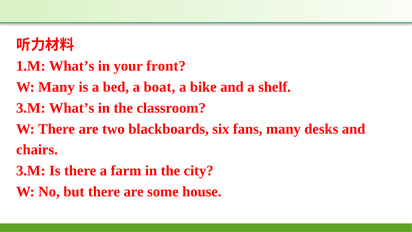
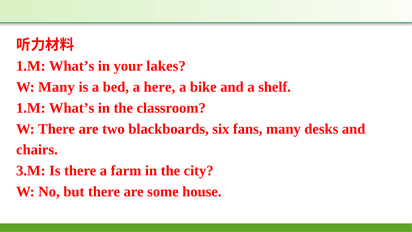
front: front -> lakes (166, 66)
boat: boat -> here (159, 87)
3.M: 3.M -> 1.M (31, 108)
